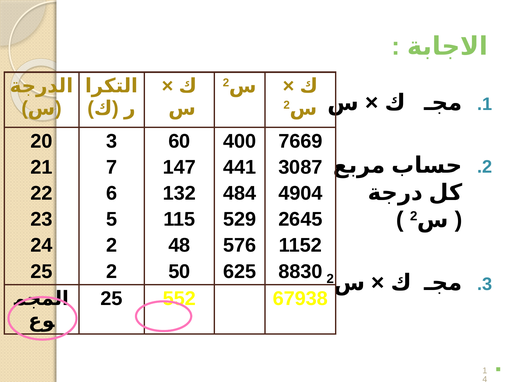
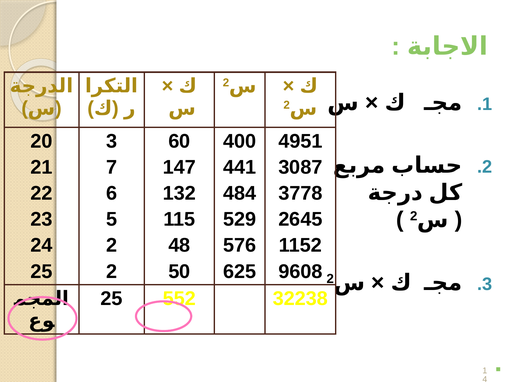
7669: 7669 -> 4951 (300, 141)
4904: 4904 -> 3778 (300, 194)
8830: 8830 -> 9608 (300, 272)
67938: 67938 -> 32238 (300, 299)
